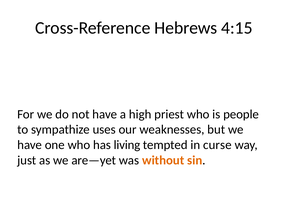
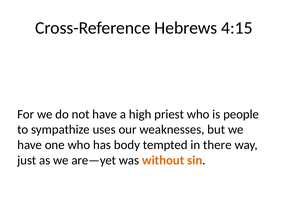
living: living -> body (127, 145)
curse: curse -> there (217, 145)
